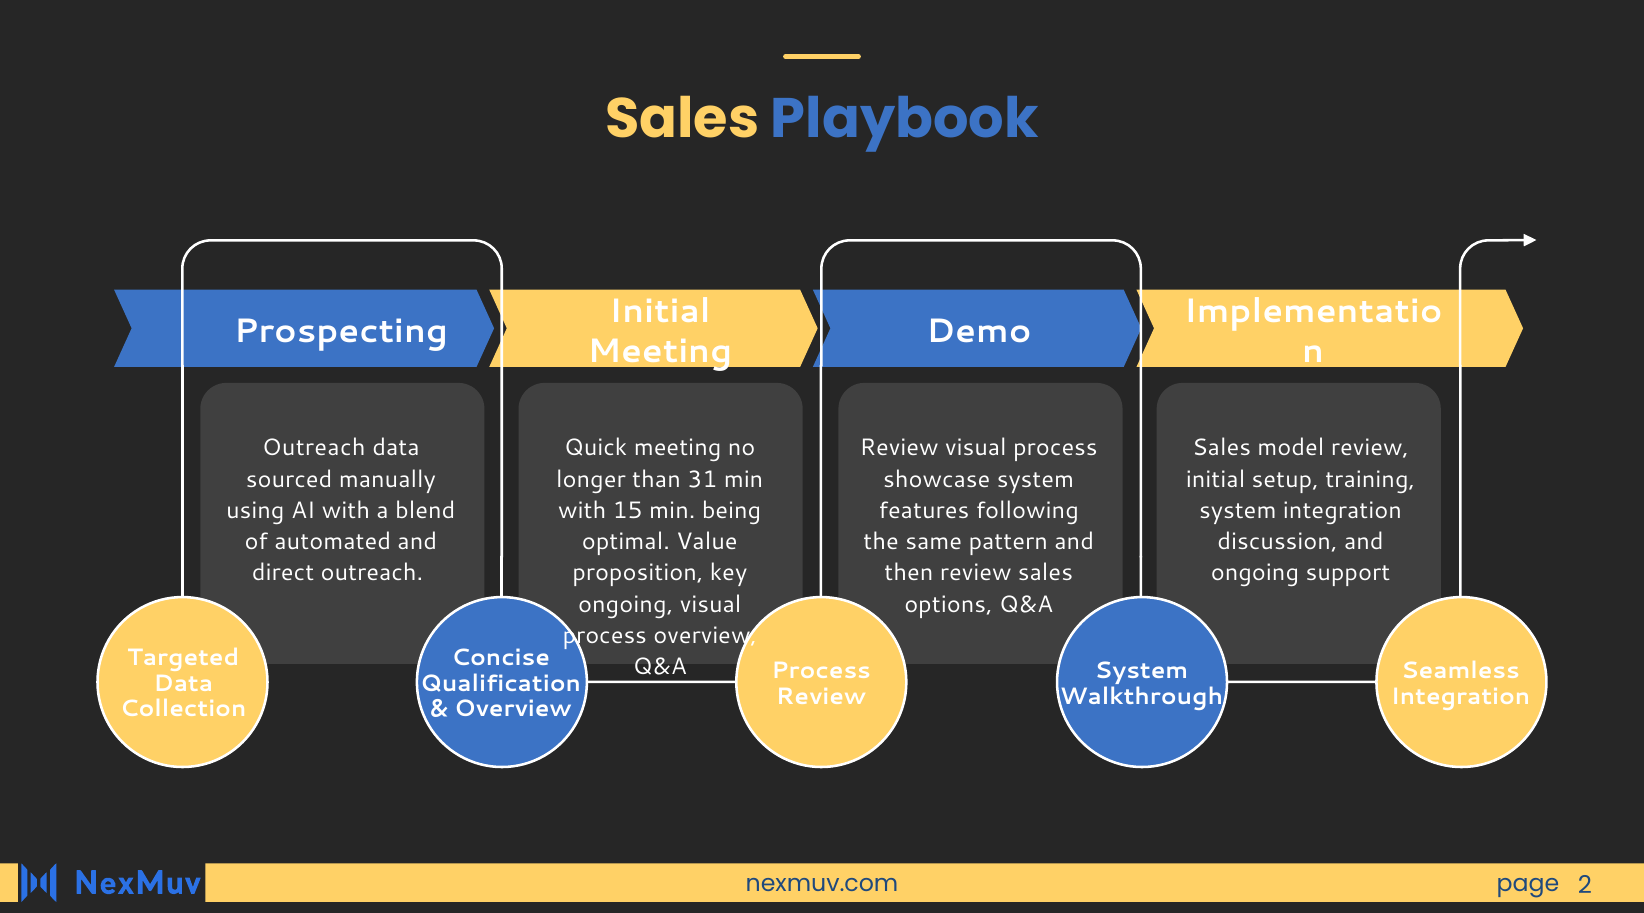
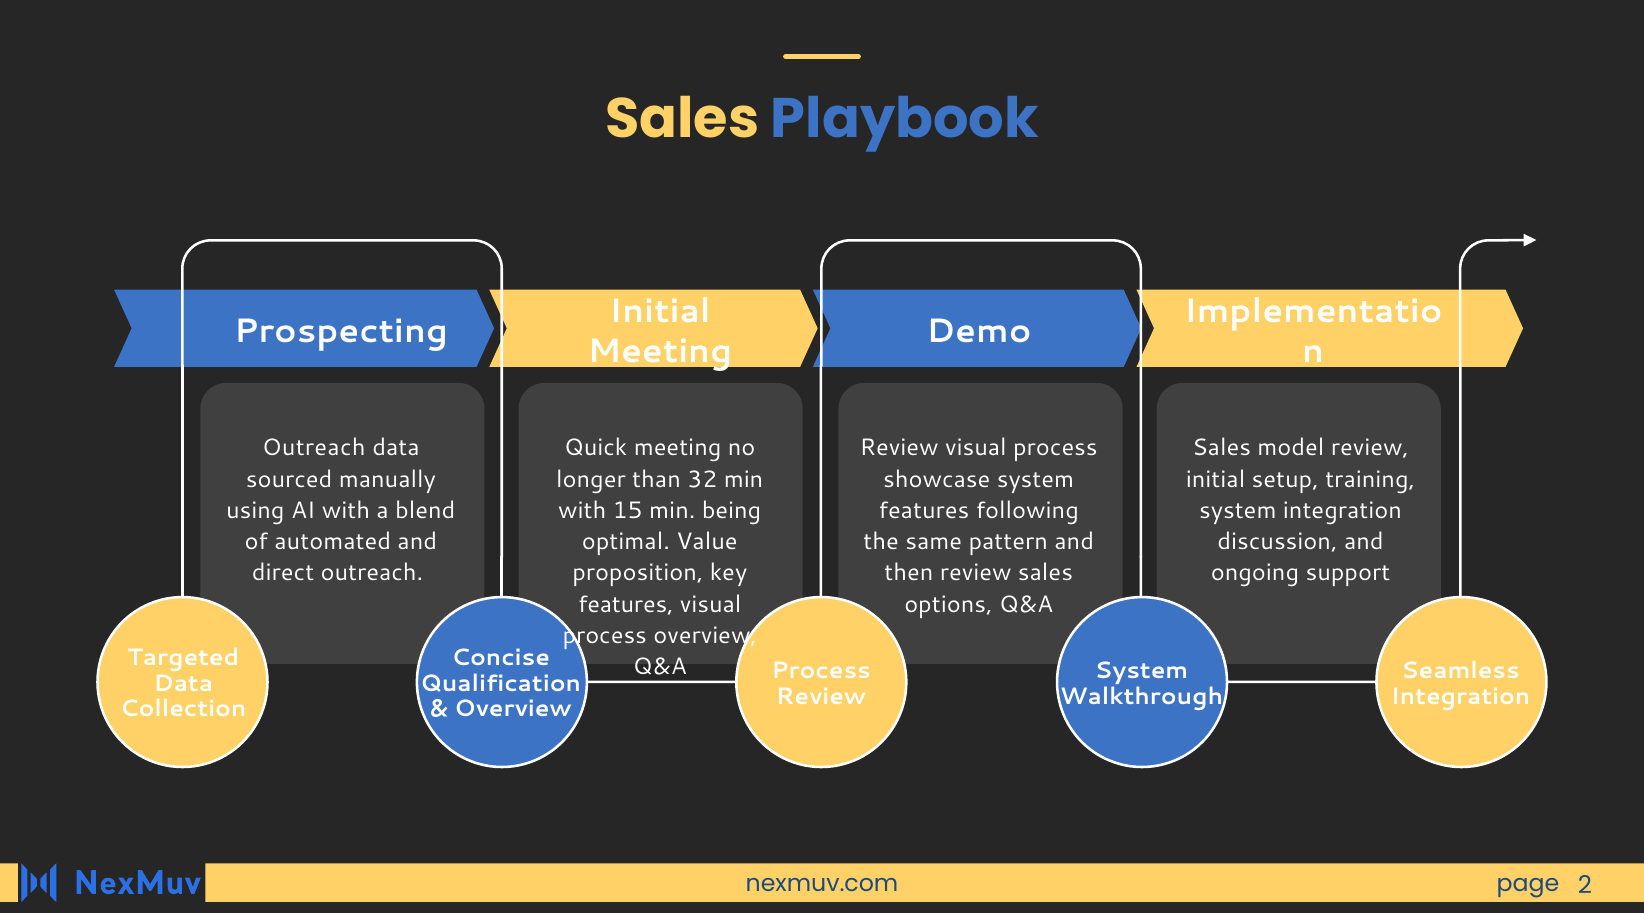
31: 31 -> 32 (702, 480)
ongoing: ongoing -> features (626, 605)
